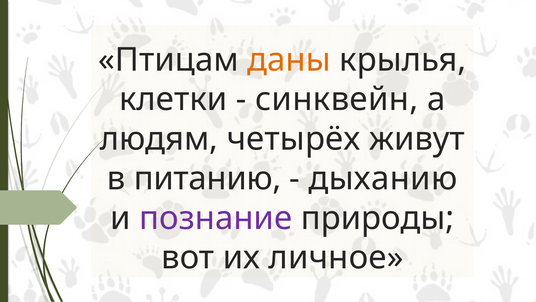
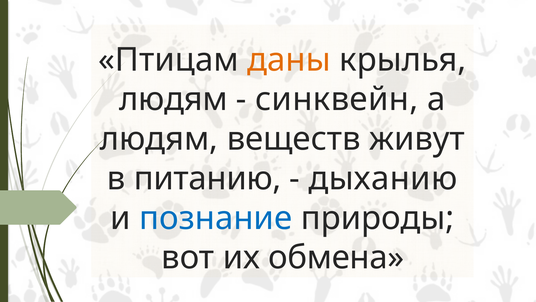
клетки: клетки -> людям (173, 99)
четырёх: четырёх -> веществ (294, 139)
познание colour: purple -> blue (216, 218)
личное: личное -> обмена (336, 257)
